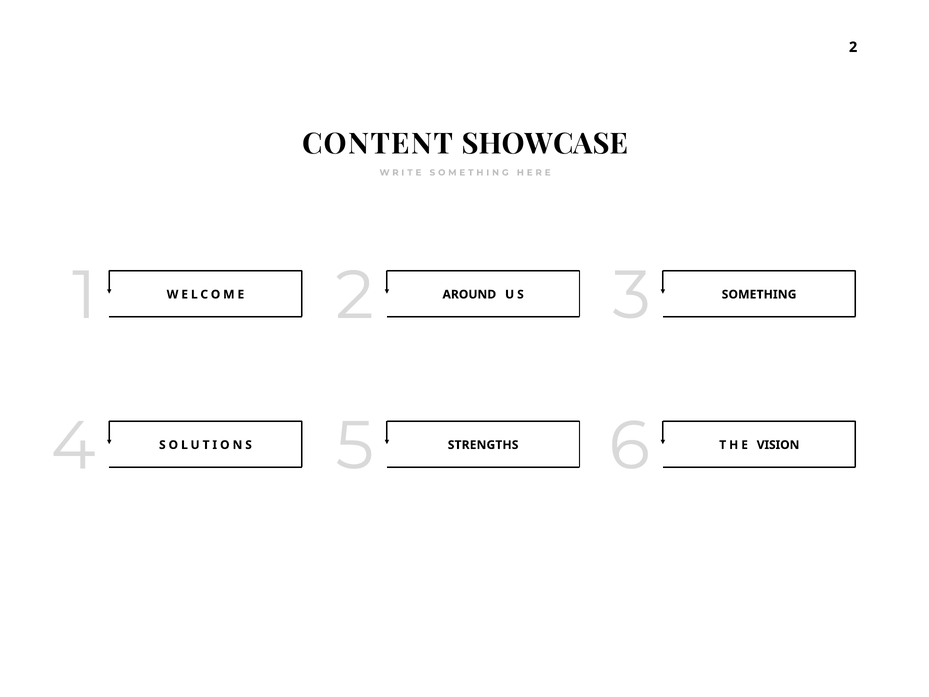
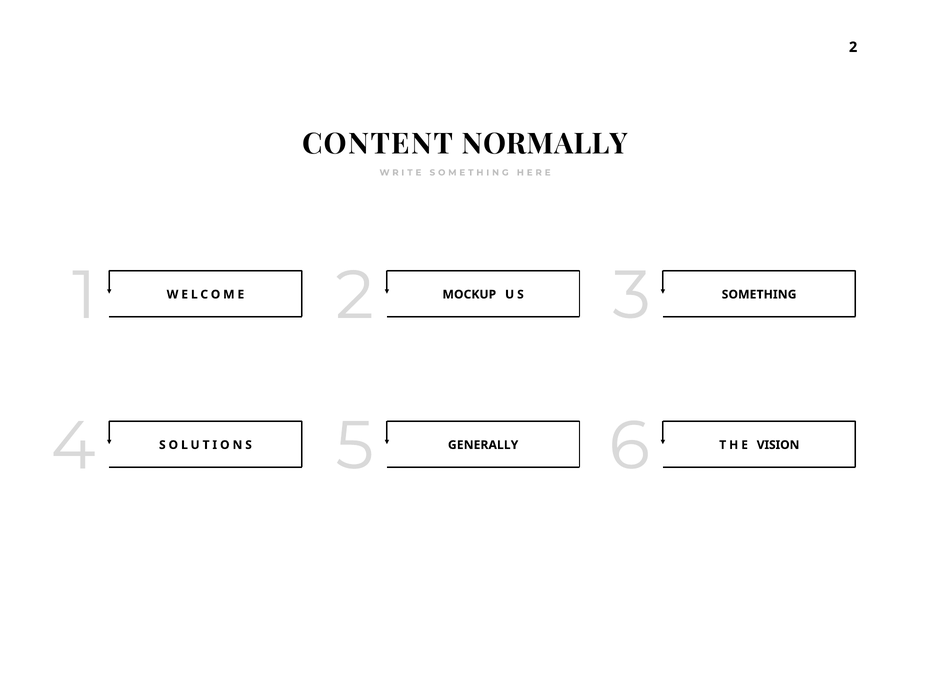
SHOWCASE: SHOWCASE -> NORMALLY (545, 144)
AROUND: AROUND -> MOCKUP (469, 294)
STRENGTHS: STRENGTHS -> GENERALLY (483, 445)
